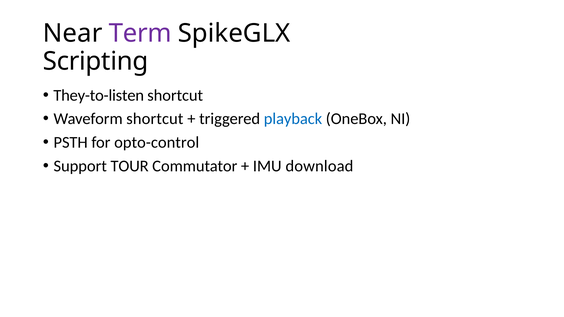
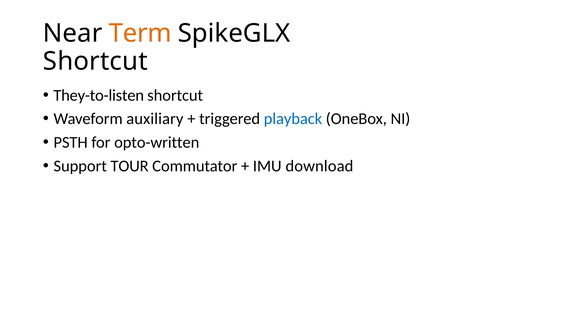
Term colour: purple -> orange (140, 33)
Scripting: Scripting -> Shortcut (95, 61)
Waveform shortcut: shortcut -> auxiliary (155, 119)
opto-control: opto-control -> opto-written (157, 143)
